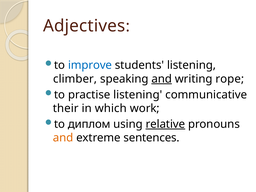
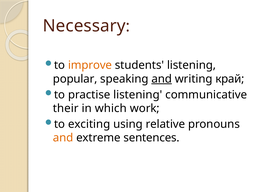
Adjectives: Adjectives -> Necessary (84, 26)
improve colour: blue -> orange (90, 65)
climber: climber -> popular (75, 79)
rope: rope -> край (230, 79)
диплом: диплом -> exciting (89, 124)
relative underline: present -> none (165, 124)
